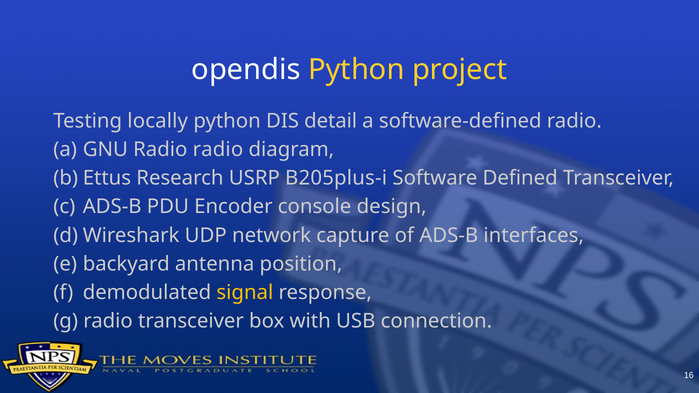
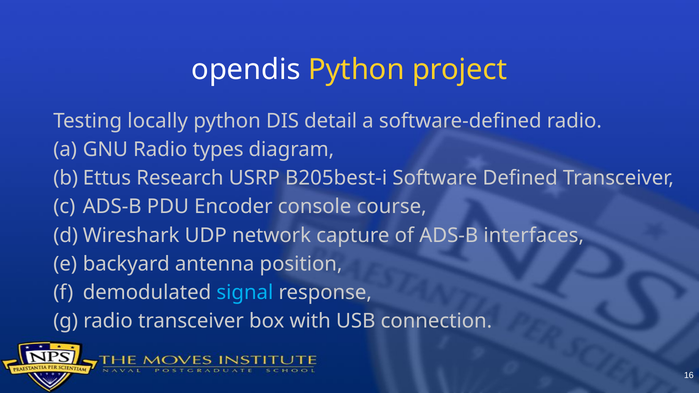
Radio radio: radio -> types (218, 150)
B205plus-i: B205plus-i -> B205best-i (336, 178)
design: design -> course (392, 207)
signal colour: yellow -> light blue (245, 293)
